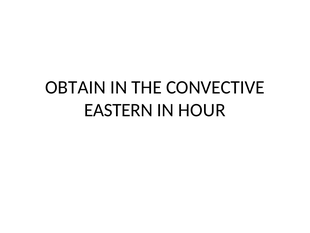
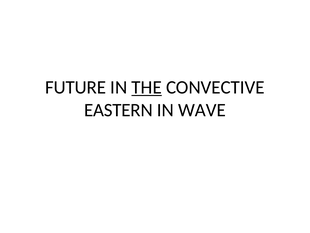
OBTAIN: OBTAIN -> FUTURE (76, 87)
THE underline: none -> present (147, 87)
HOUR: HOUR -> WAVE (202, 110)
